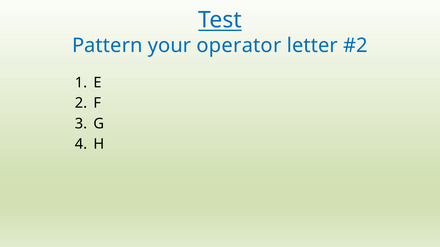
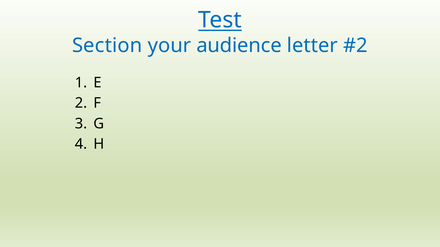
Pattern: Pattern -> Section (107, 46)
operator: operator -> audience (239, 46)
